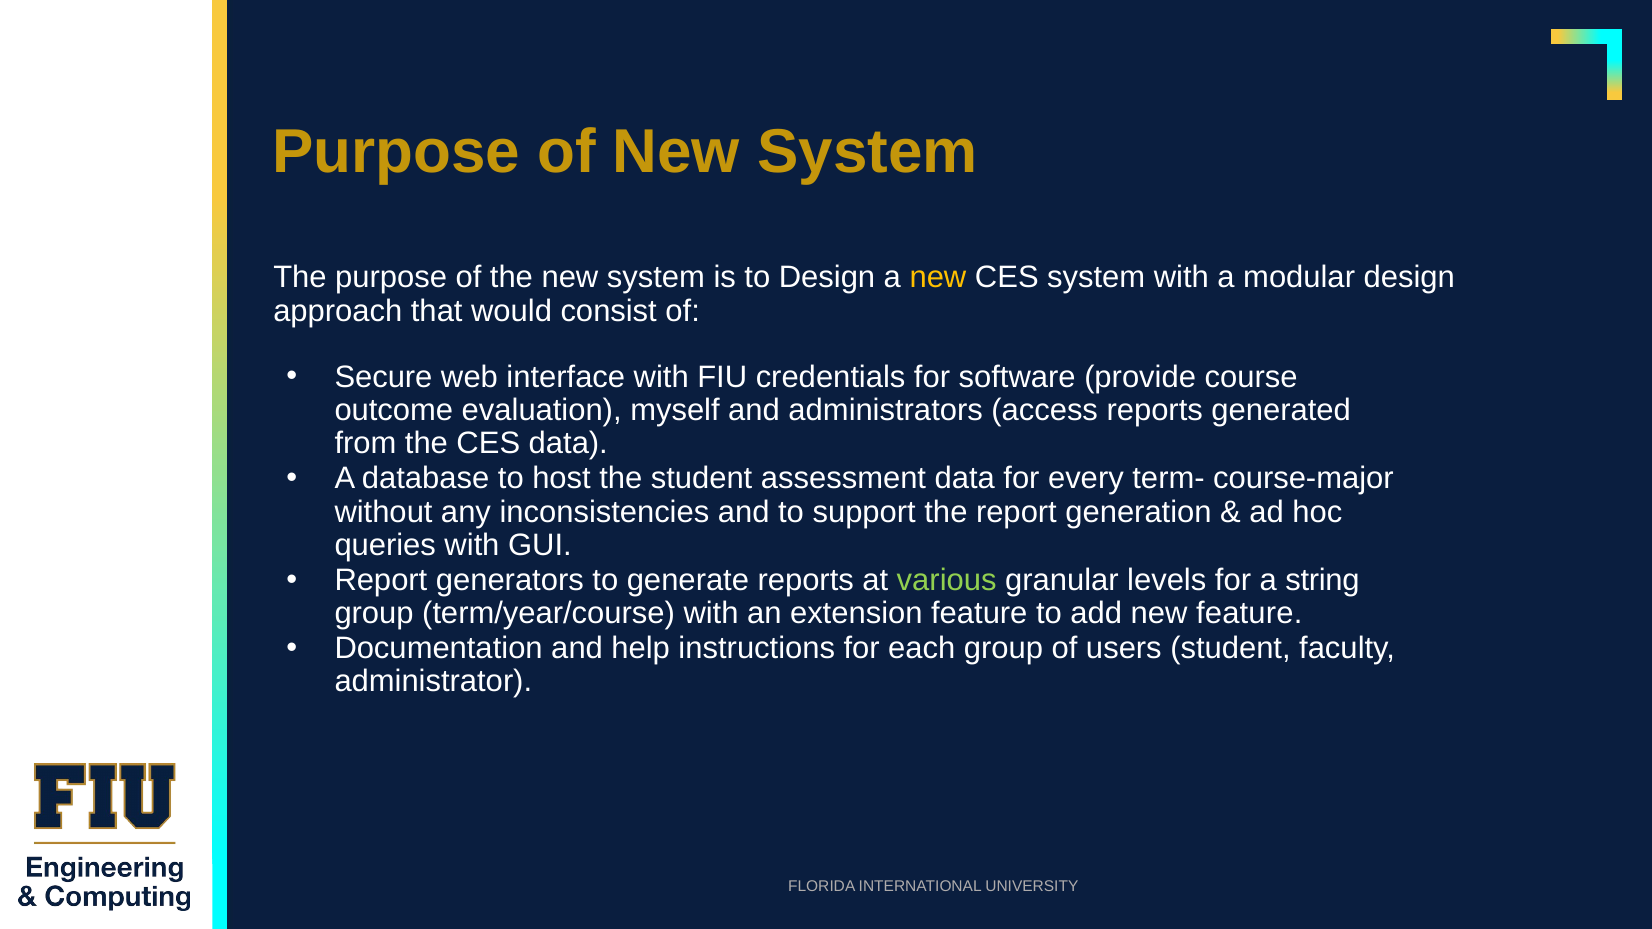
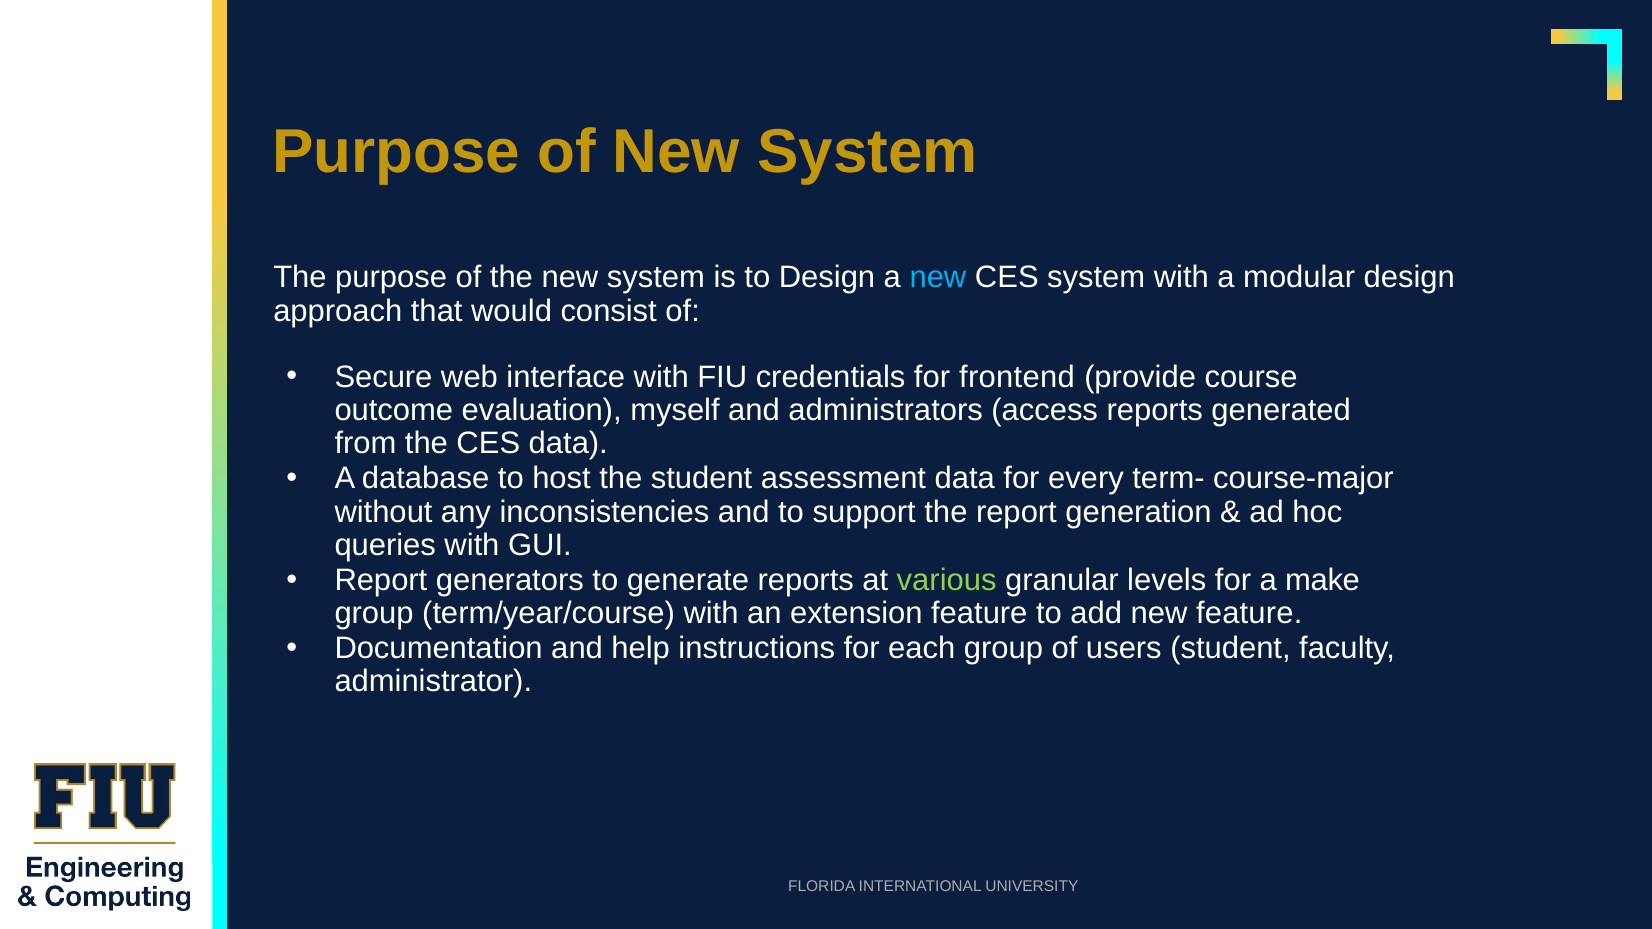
new colour: yellow -> light blue (938, 278)
software: software -> frontend (1017, 377)
string: string -> make (1323, 580)
